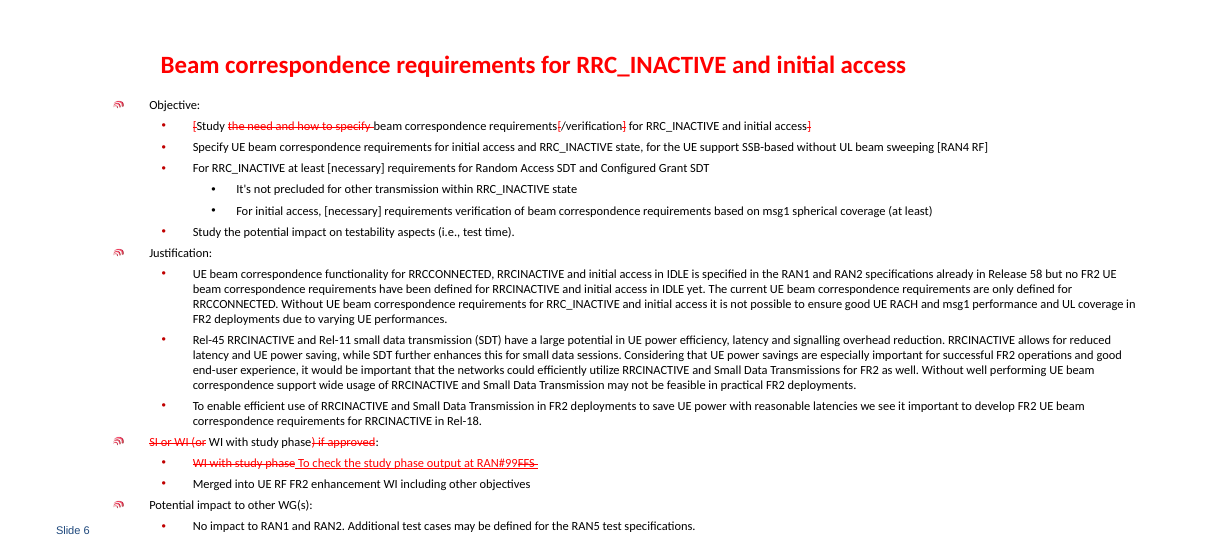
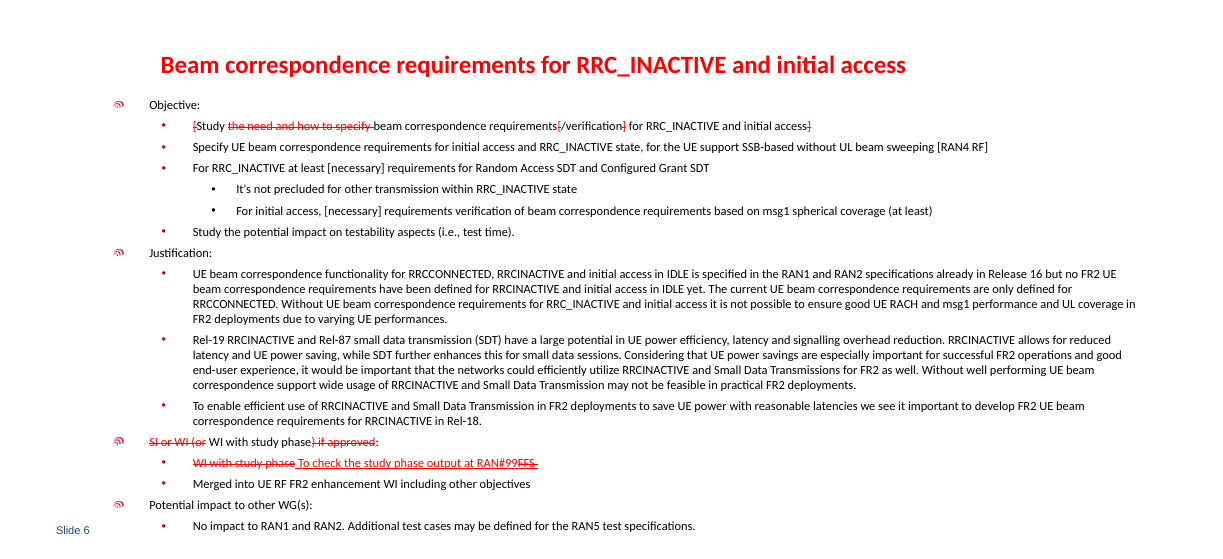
58: 58 -> 16 (1036, 275)
Rel-45: Rel-45 -> Rel-19 (209, 340)
Rel-11: Rel-11 -> Rel-87 (335, 340)
